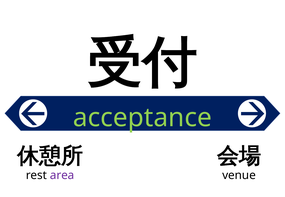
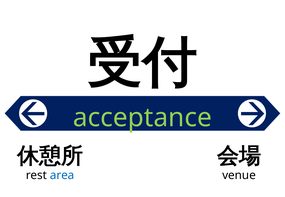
area colour: purple -> blue (62, 175)
